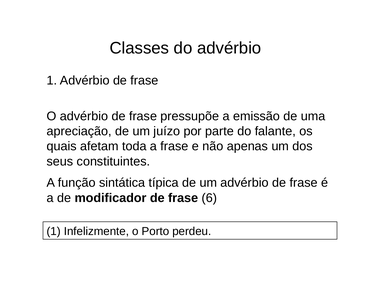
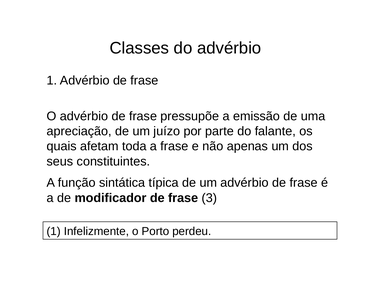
6: 6 -> 3 (209, 198)
